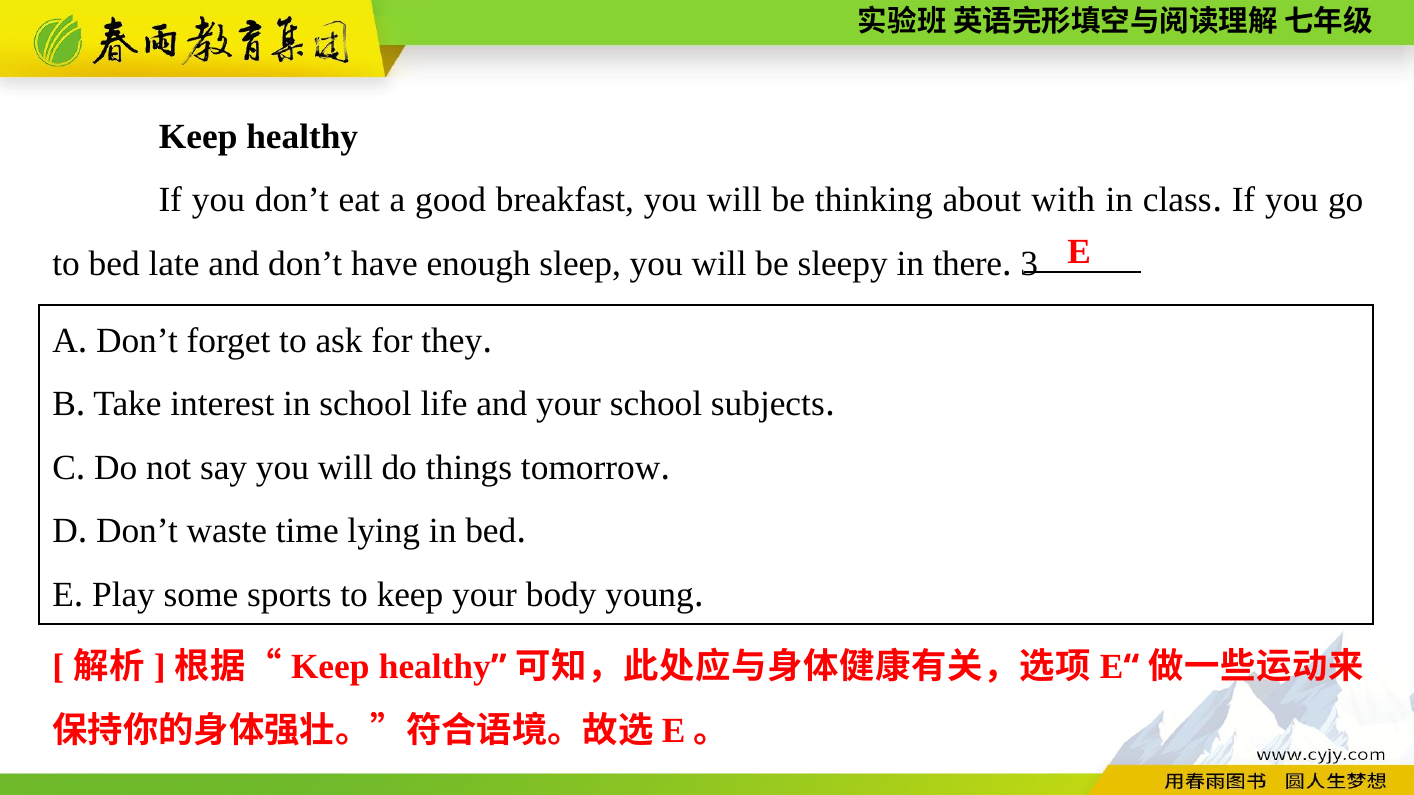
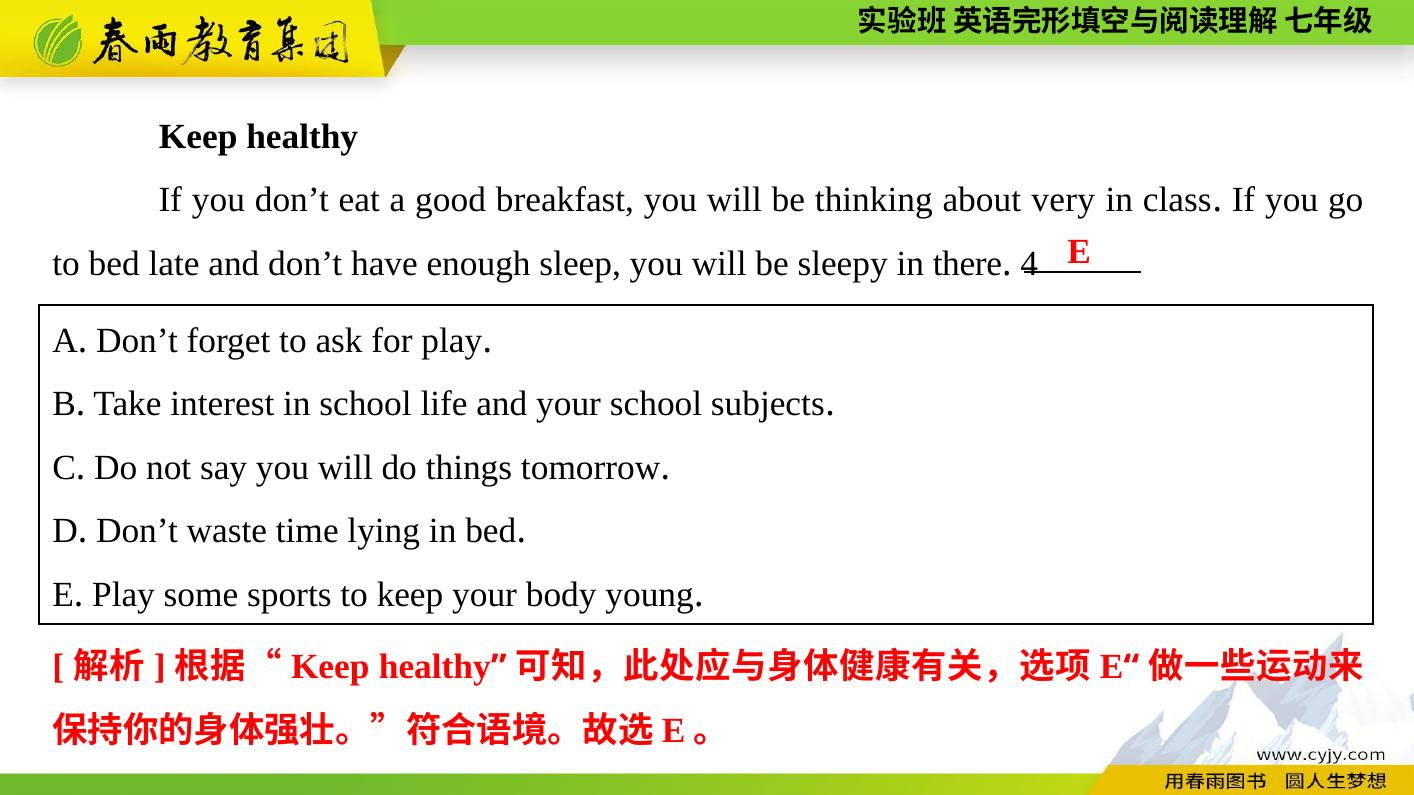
with: with -> very (1063, 200)
3: 3 -> 4 (1029, 264)
for they: they -> play (452, 341)
